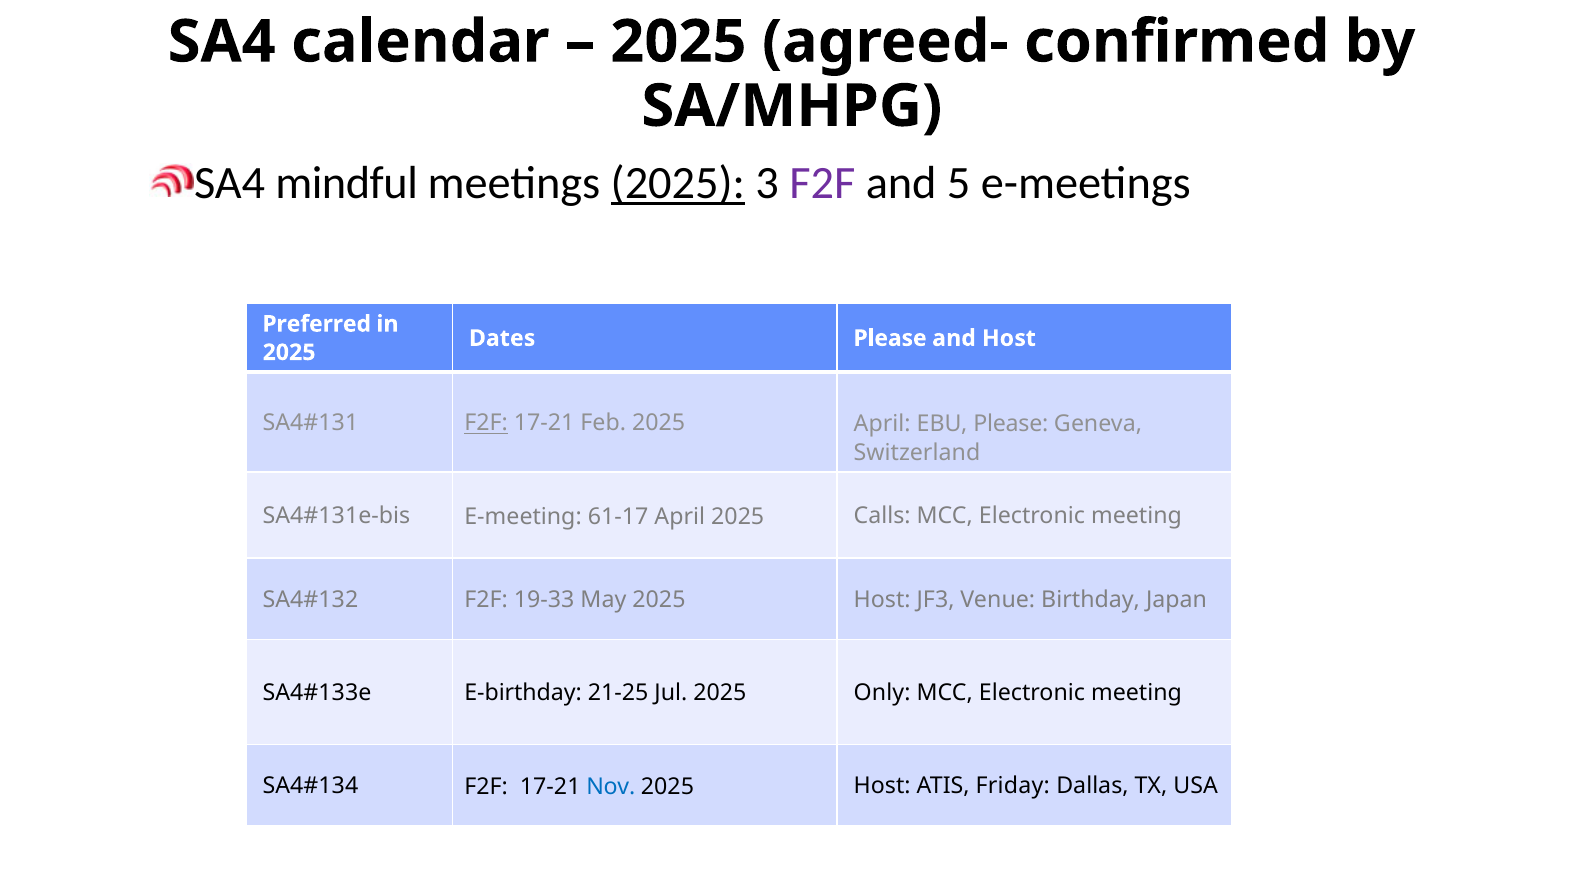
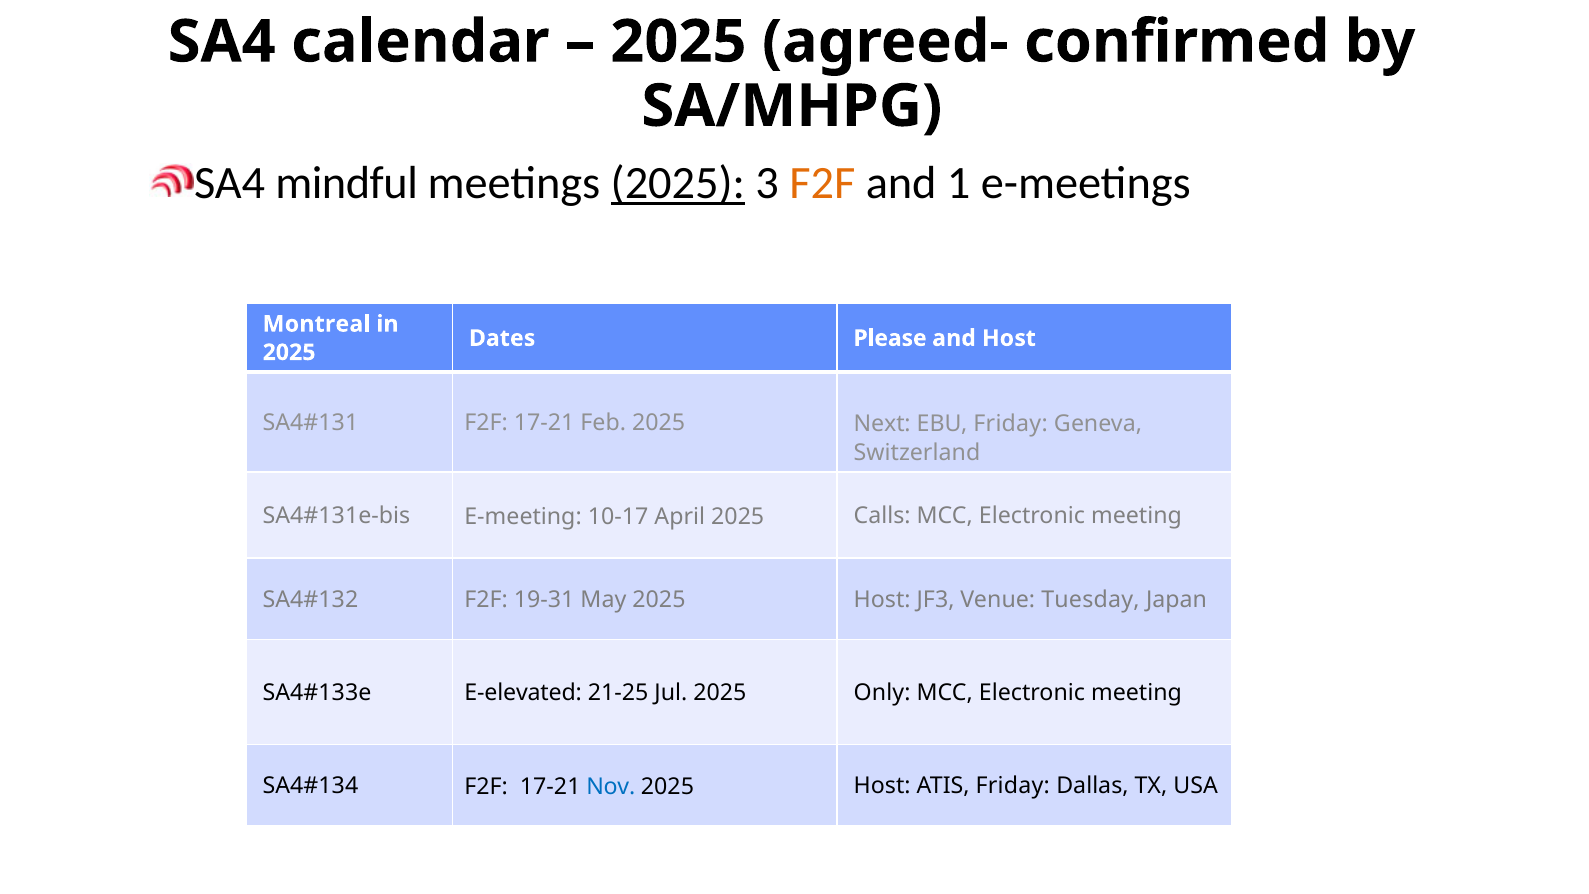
F2F colour: purple -> orange (822, 183)
5: 5 -> 1 (959, 183)
Preferred: Preferred -> Montreal (316, 324)
F2F underline: present -> none (486, 423)
2025 April: April -> Next (882, 424)
EBU Please: Please -> Friday (1011, 424)
61-17: 61-17 -> 10-17 (618, 516)
19-33: 19-33 -> 19-31 (544, 600)
Birthday: Birthday -> Tuesday (1090, 599)
E-birthday: E-birthday -> E-elevated (523, 693)
